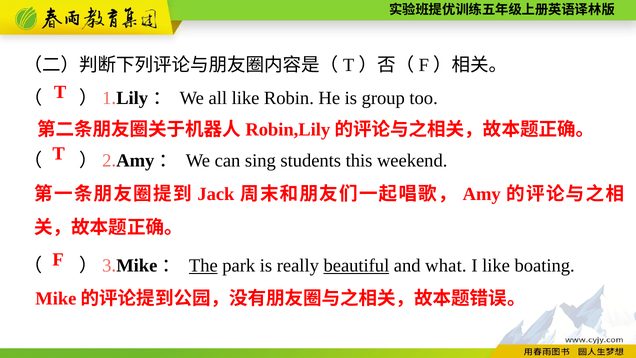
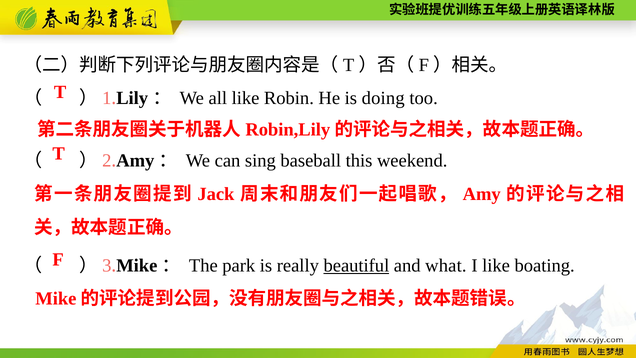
group: group -> doing (383, 98)
students: students -> baseball (311, 160)
The underline: present -> none (203, 265)
